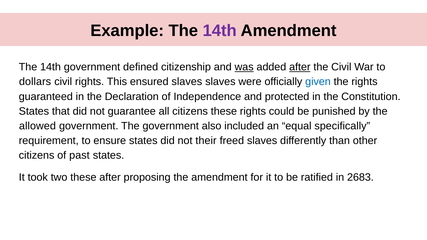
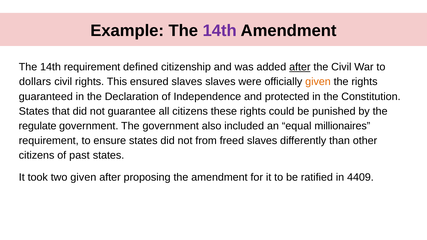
14th government: government -> requirement (92, 67)
was underline: present -> none (244, 67)
given colour: blue -> orange (318, 82)
allowed: allowed -> regulate (38, 126)
specifically: specifically -> millionaires (342, 126)
their: their -> from (206, 141)
two these: these -> given (83, 177)
2683: 2683 -> 4409 (360, 177)
